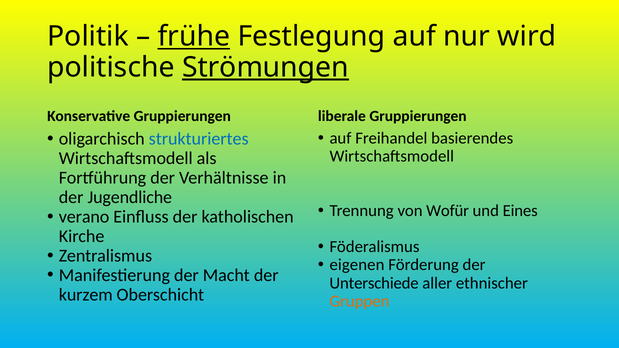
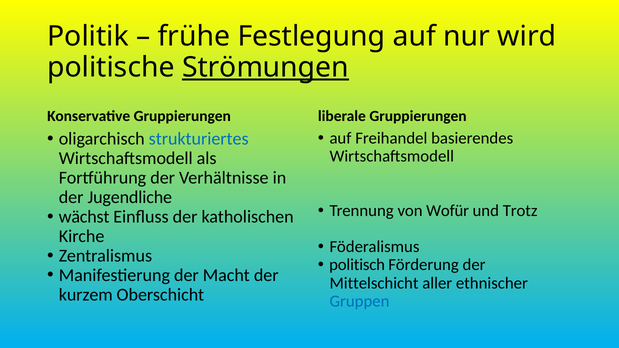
frühe underline: present -> none (194, 37)
Eines: Eines -> Trotz (520, 211)
verano: verano -> wächst (84, 217)
eigenen: eigenen -> politisch (357, 265)
Unterschiede: Unterschiede -> Mittelschicht (374, 283)
Gruppen colour: orange -> blue (359, 301)
